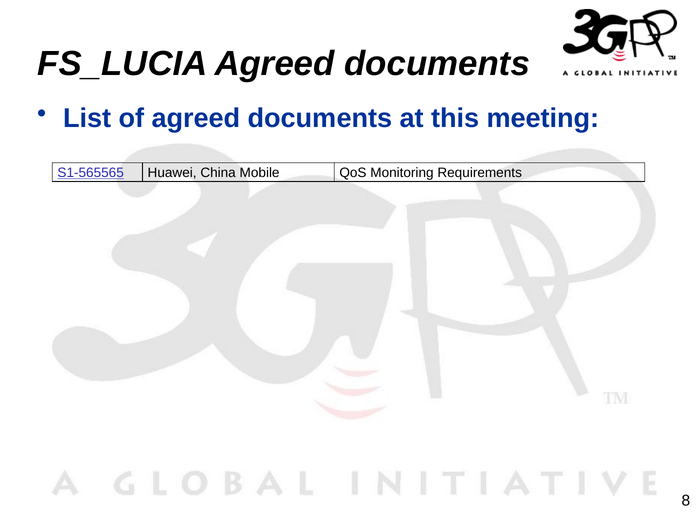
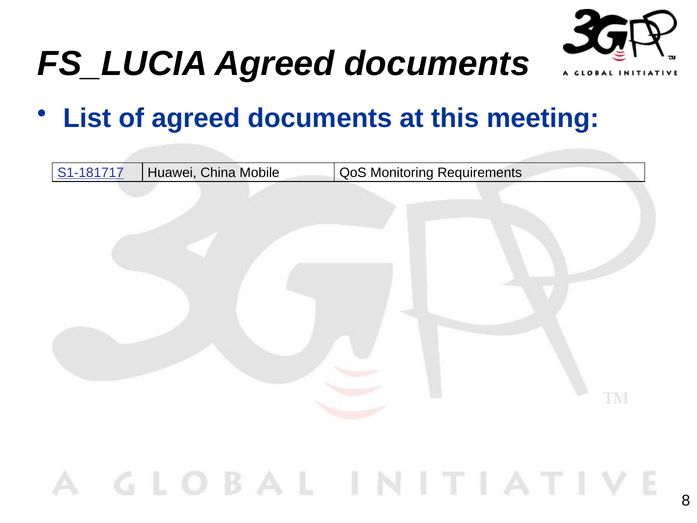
S1-565565: S1-565565 -> S1-181717 (91, 173)
